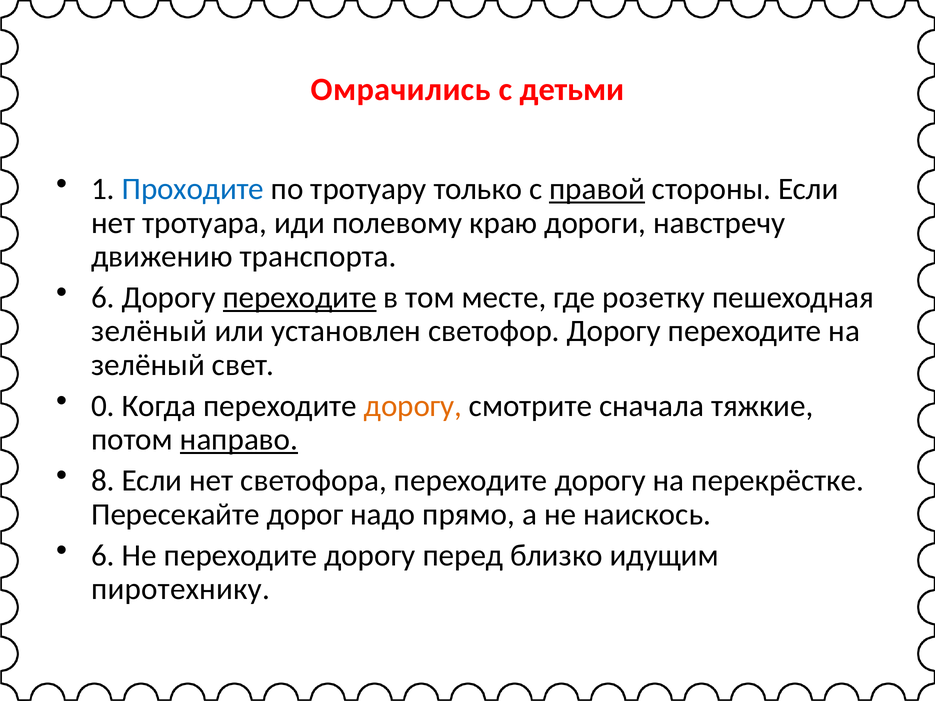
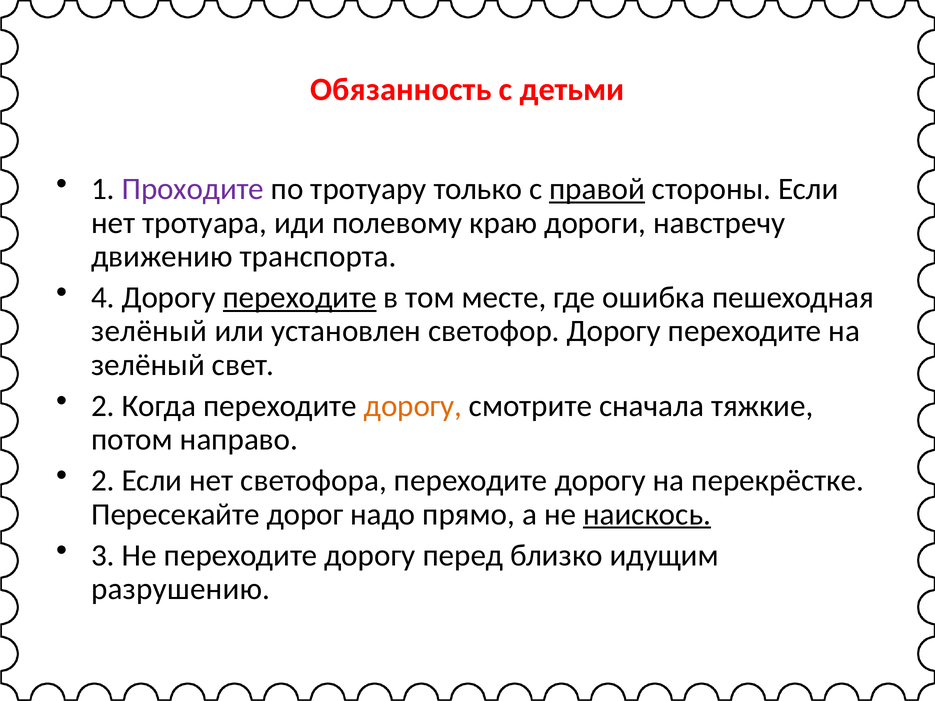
Омрачились: Омрачились -> Обязанность (401, 90)
Проходите colour: blue -> purple (193, 189)
6: 6 -> 4 (103, 298)
розетку: розетку -> ошибка (654, 298)
0: 0 -> 2 (103, 406)
направо underline: present -> none (239, 440)
8: 8 -> 2 (103, 481)
наискось underline: none -> present (647, 514)
6: 6 -> 3 (103, 556)
пиротехнику: пиротехнику -> разрушению (181, 589)
